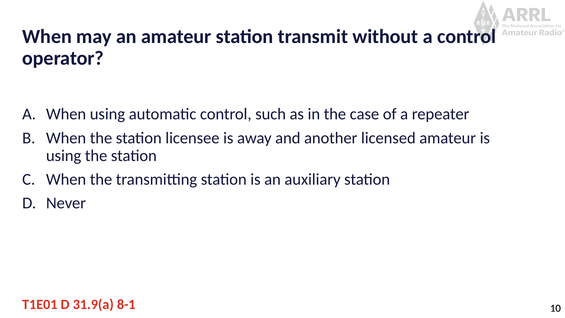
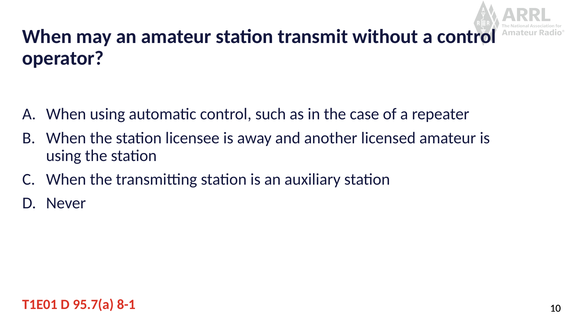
31.9(a: 31.9(a -> 95.7(a (93, 304)
